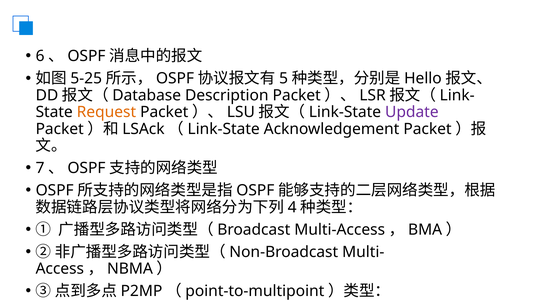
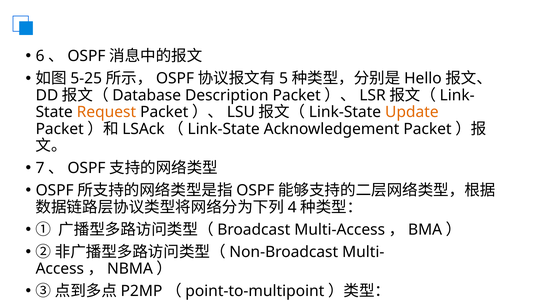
Update colour: purple -> orange (412, 112)
